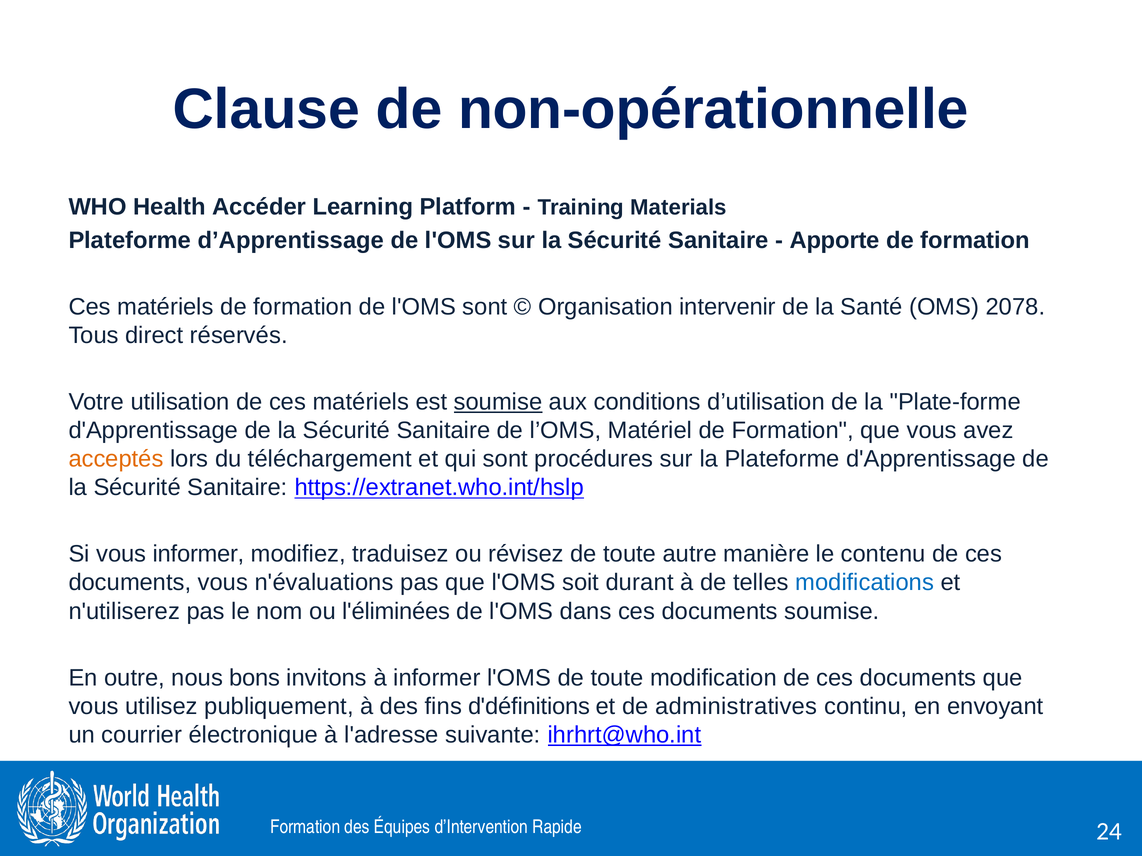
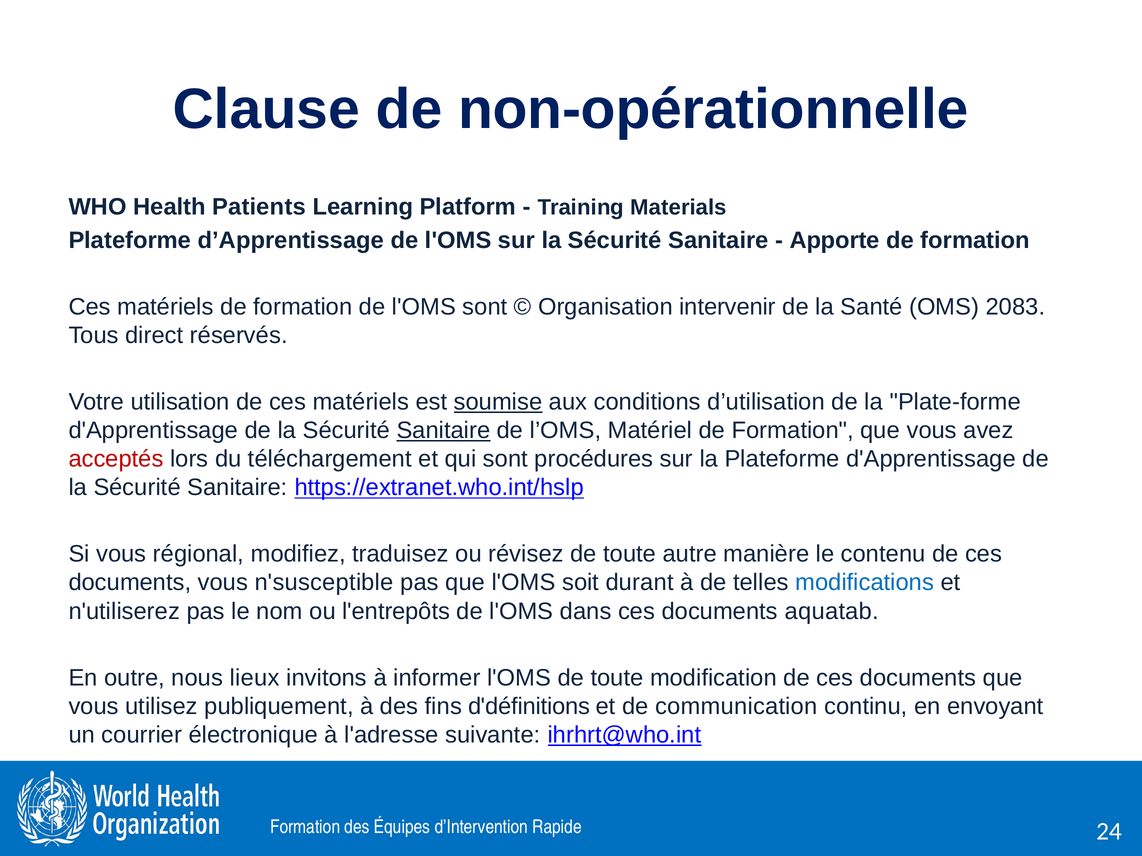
Accéder: Accéder -> Patients (259, 207)
2078: 2078 -> 2083 (1015, 307)
Sanitaire underline: none -> present (443, 431)
acceptés colour: orange -> red (116, 459)
vous informer: informer -> régional (199, 554)
n'évaluations: n'évaluations -> n'susceptible (324, 583)
l'éliminées: l'éliminées -> l'entrepôts (396, 612)
documents soumise: soumise -> aquatab (832, 612)
bons: bons -> lieux (255, 678)
administratives: administratives -> communication (736, 707)
